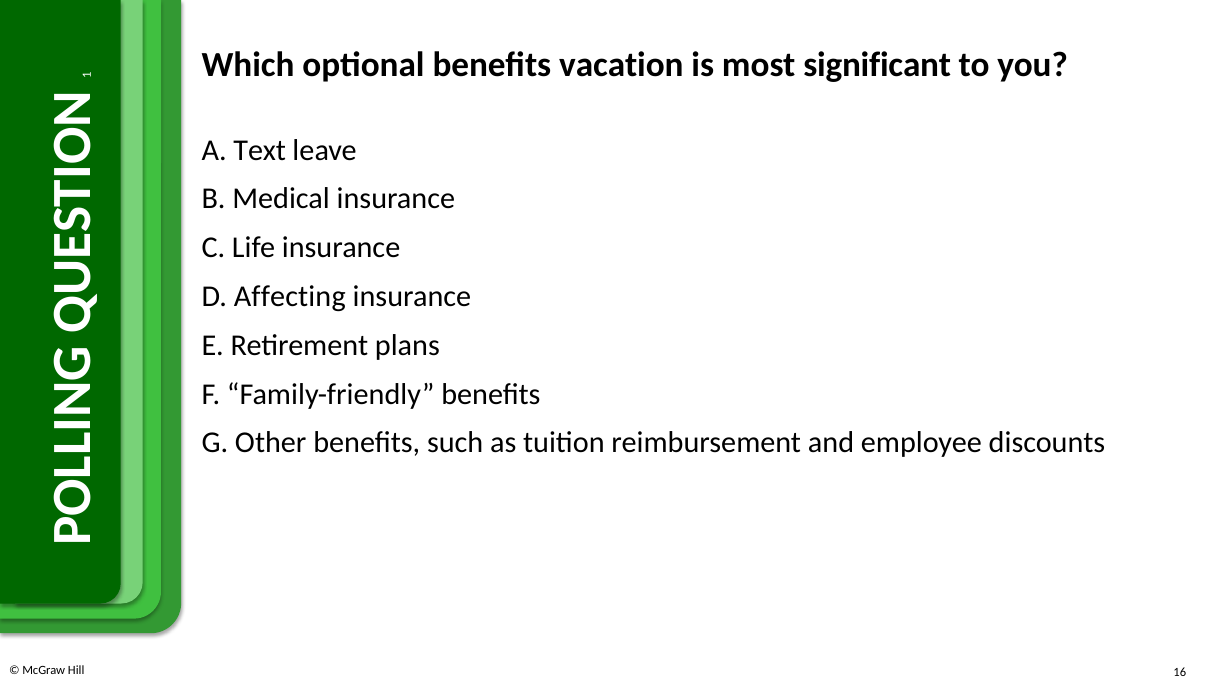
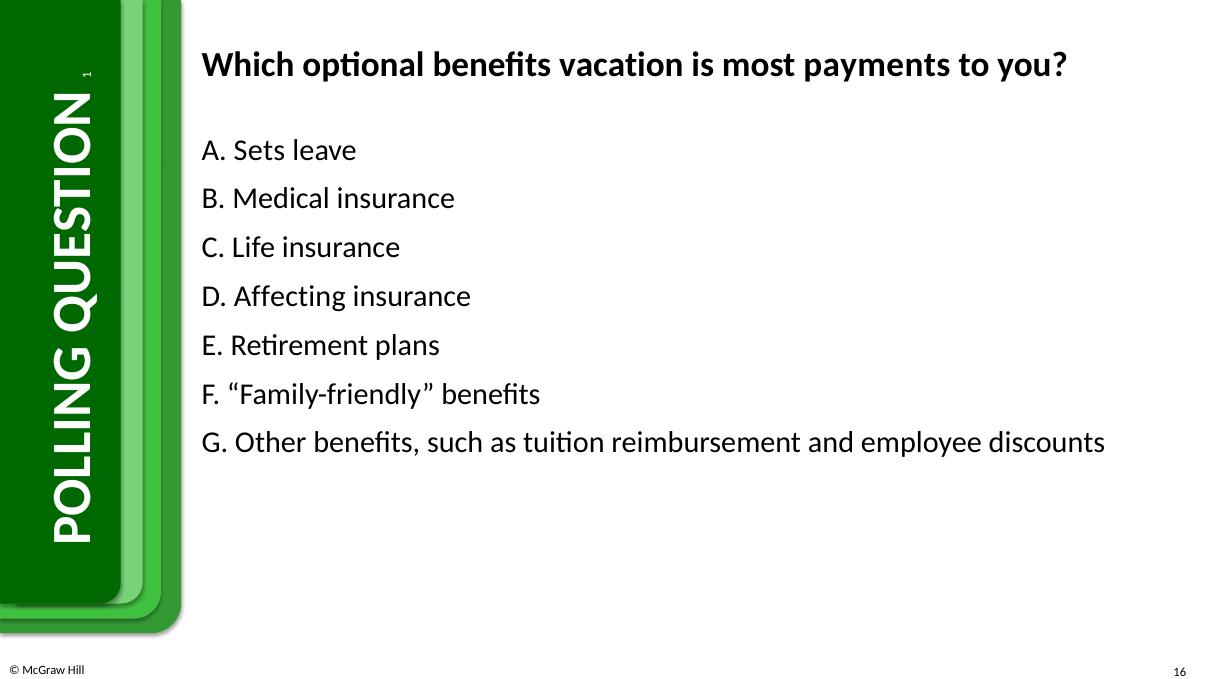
significant: significant -> payments (877, 65)
Text: Text -> Sets (259, 150)
